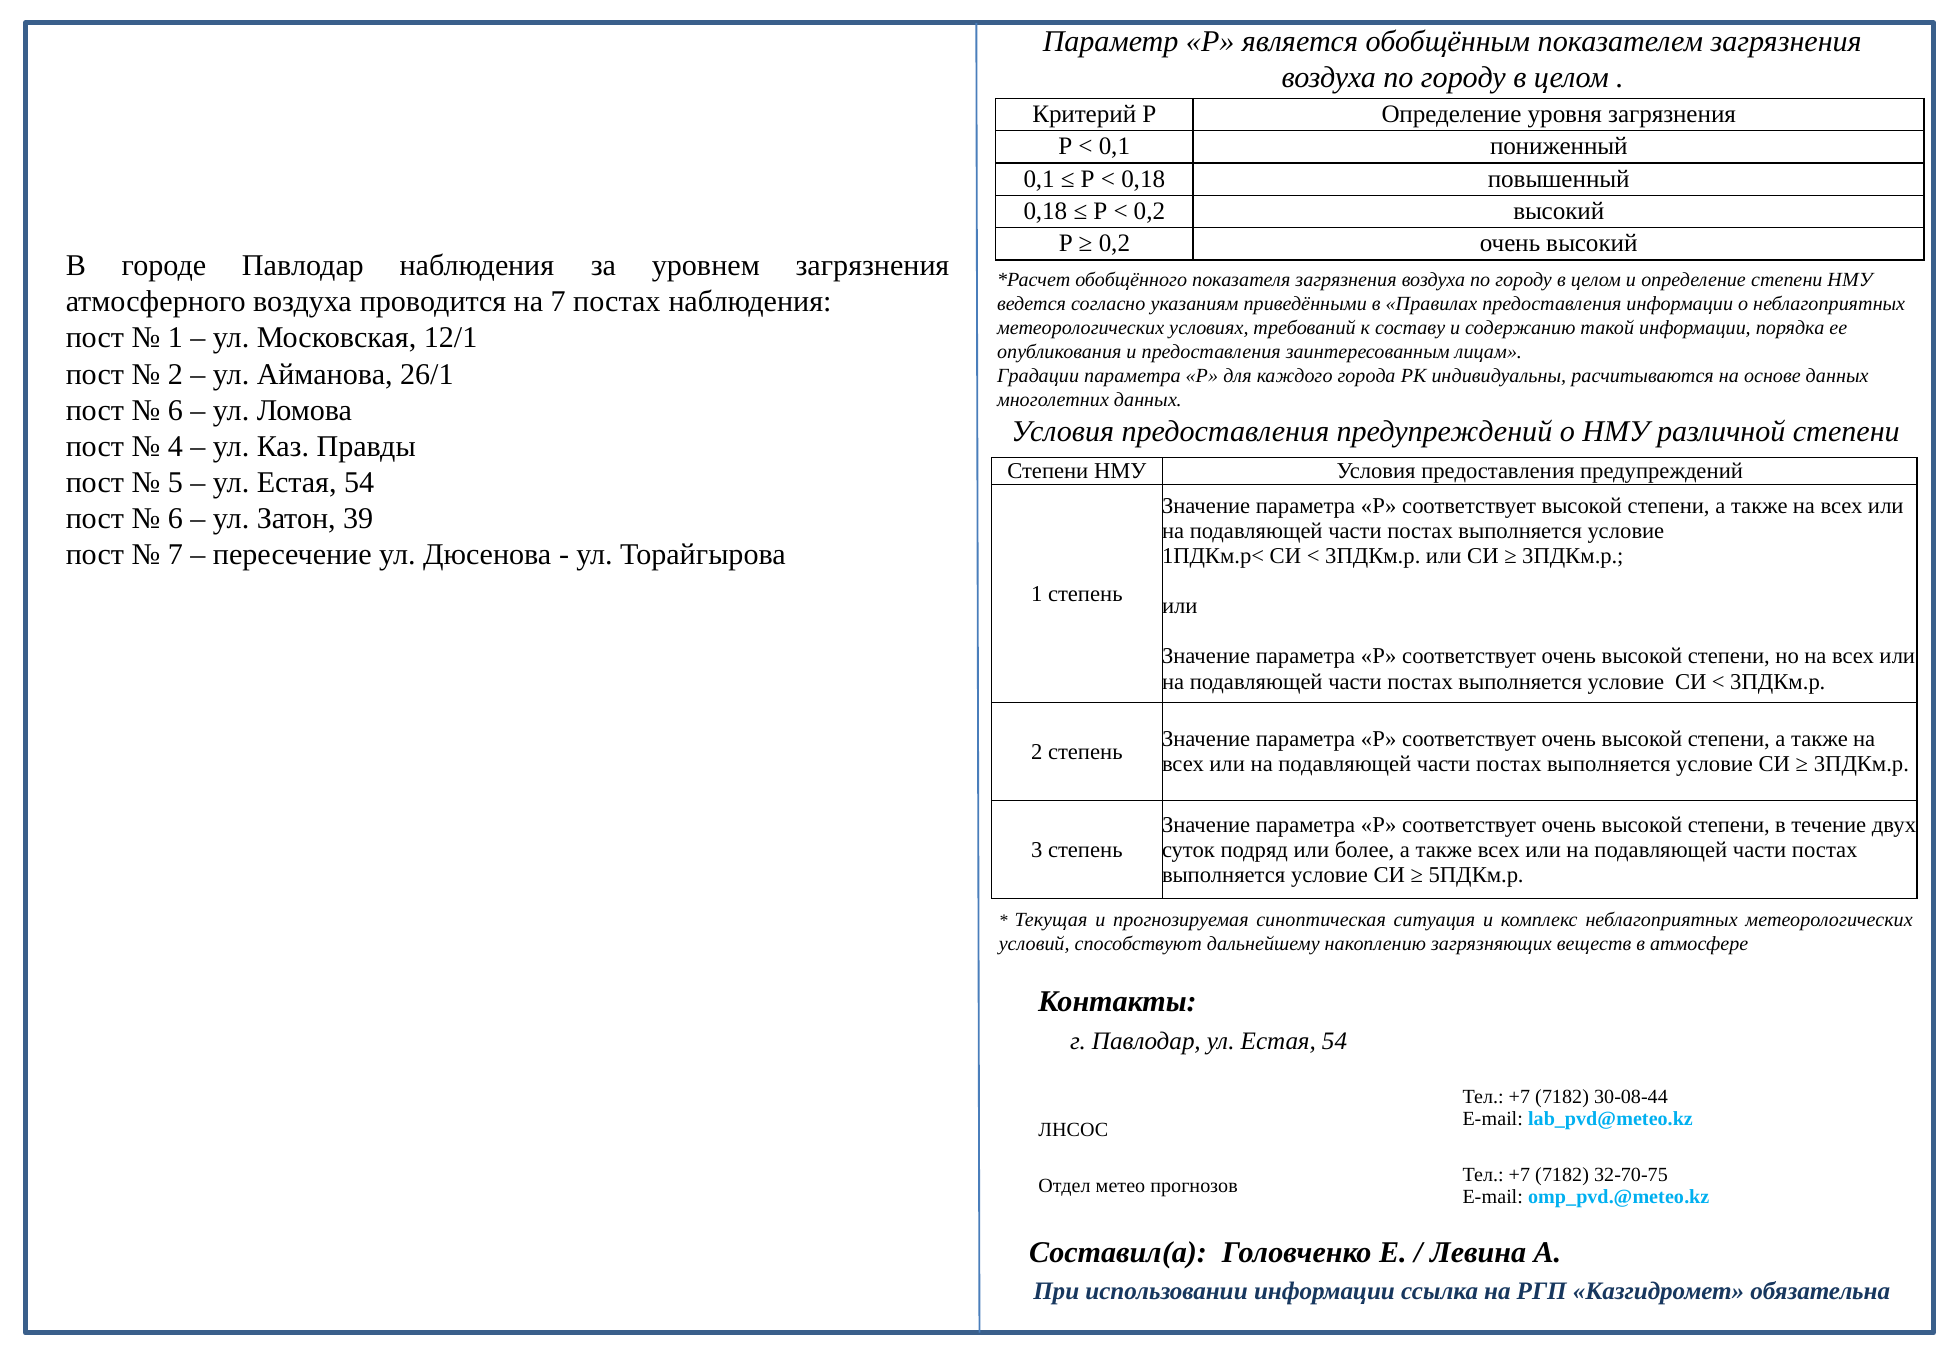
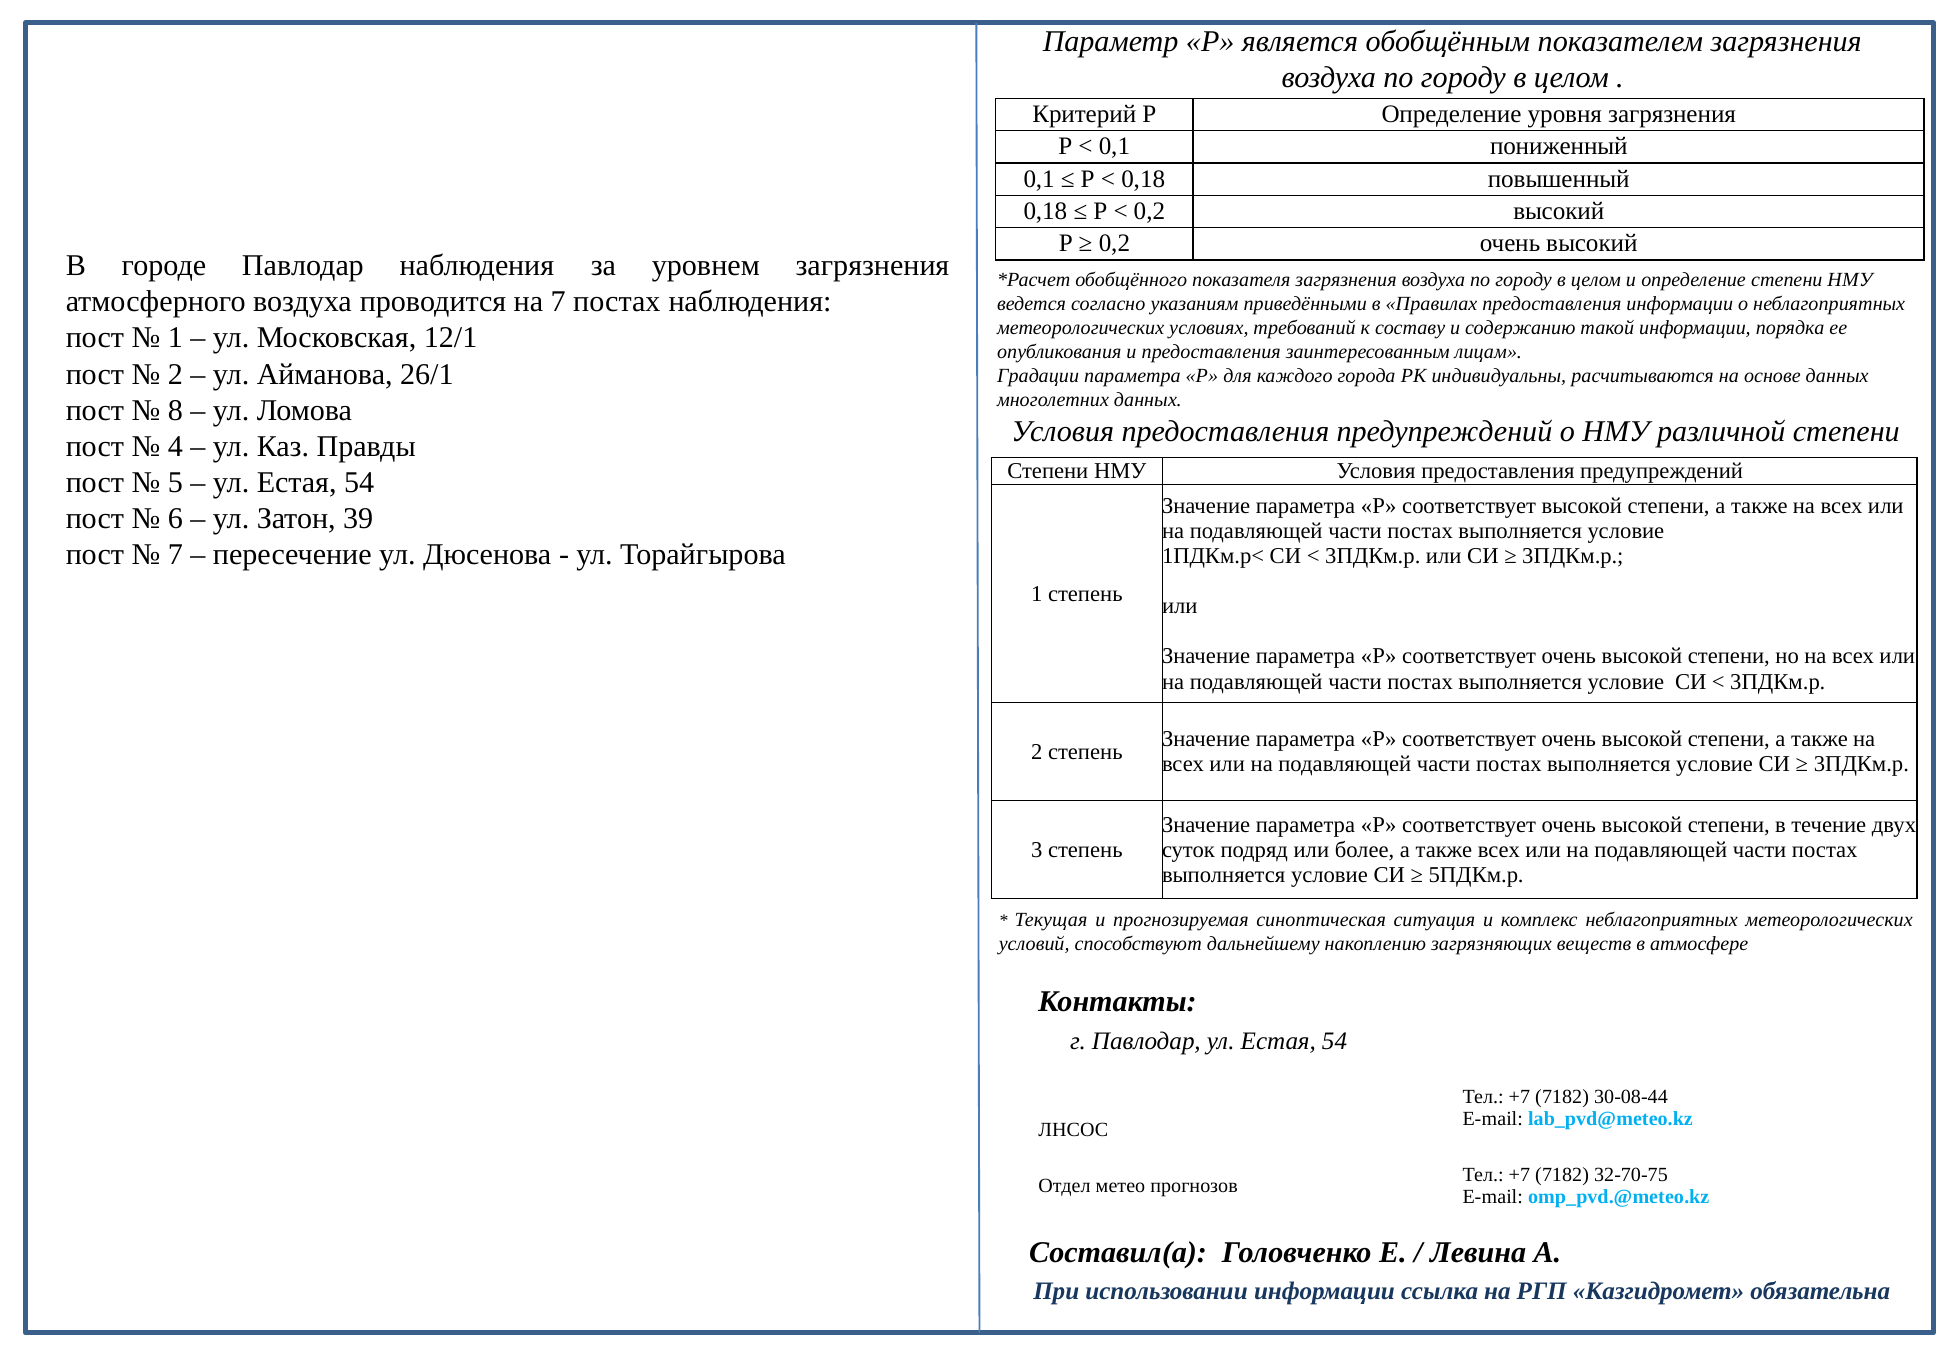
6: 6 -> 8 (175, 410)
